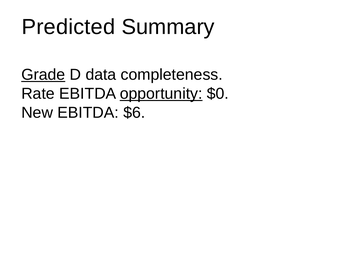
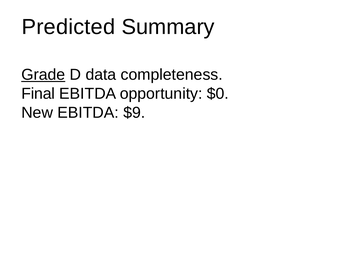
Rate: Rate -> Final (38, 94)
opportunity underline: present -> none (161, 94)
$6: $6 -> $9 (134, 113)
